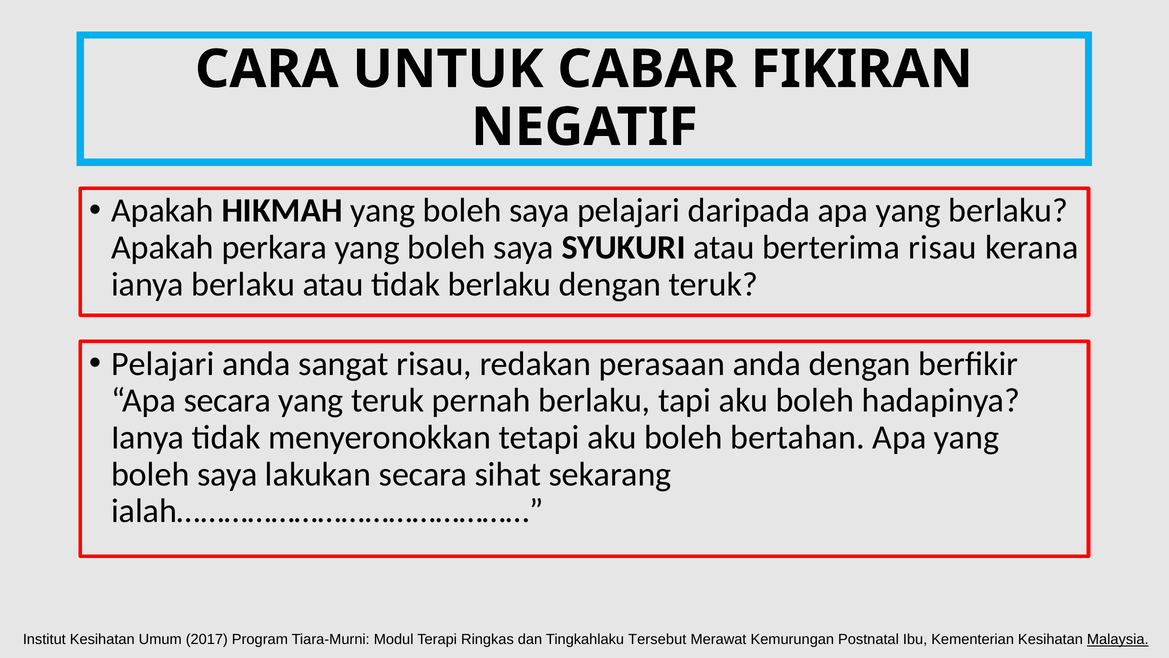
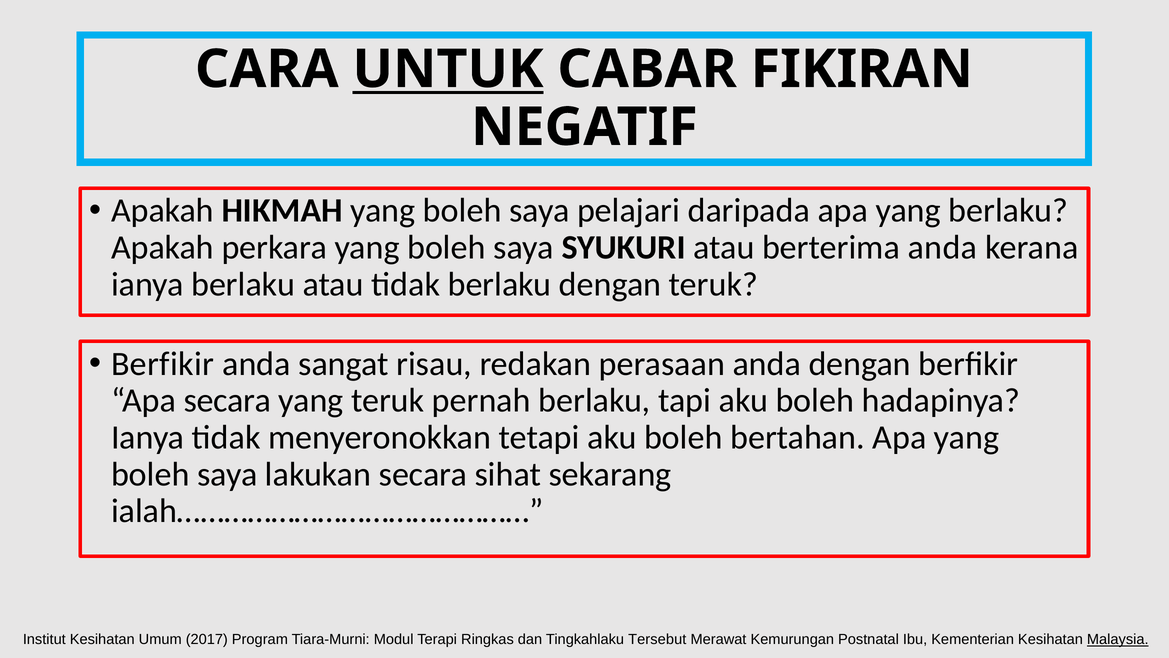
UNTUK underline: none -> present (448, 69)
berterima risau: risau -> anda (943, 247)
Pelajari: Pelajari -> Berfikir (163, 364)
